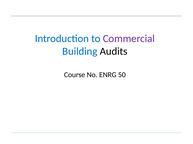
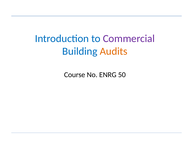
Audits colour: black -> orange (114, 52)
